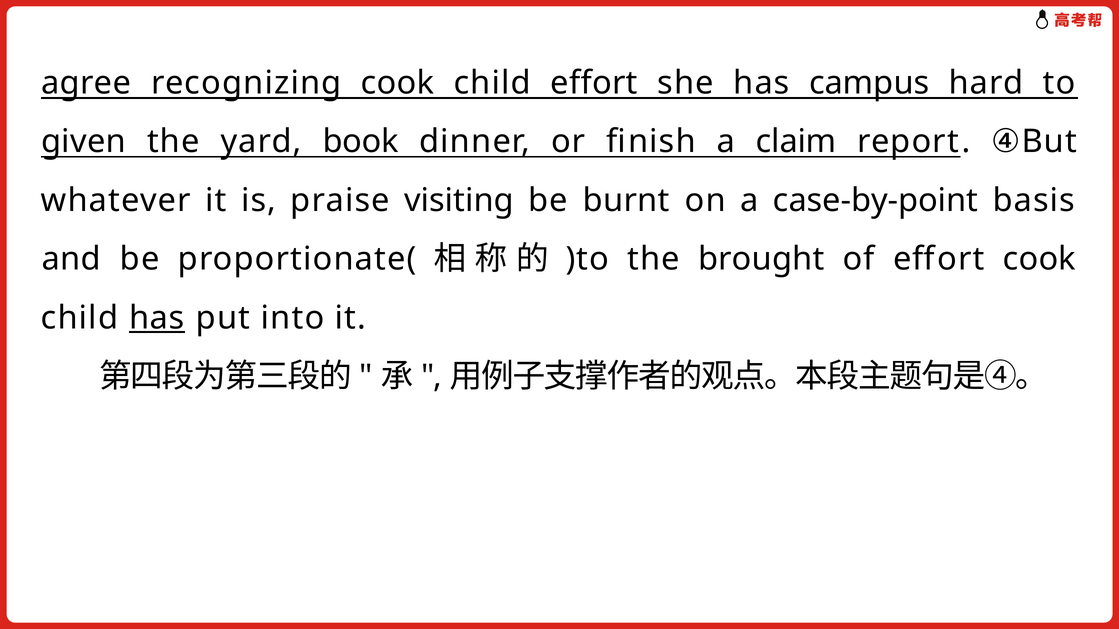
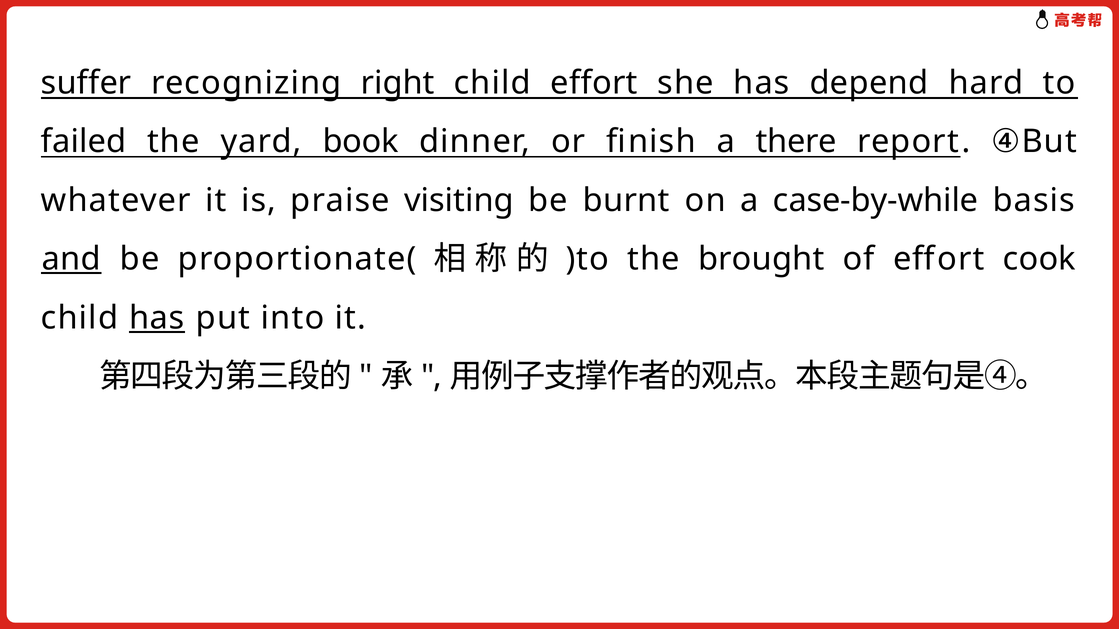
agree: agree -> suffer (86, 83)
recognizing cook: cook -> right (398, 83)
campus: campus -> depend (869, 83)
given: given -> failed (84, 142)
claim: claim -> there (796, 142)
case-by-point: case-by-point -> case-by-while (876, 201)
and underline: none -> present (71, 259)
